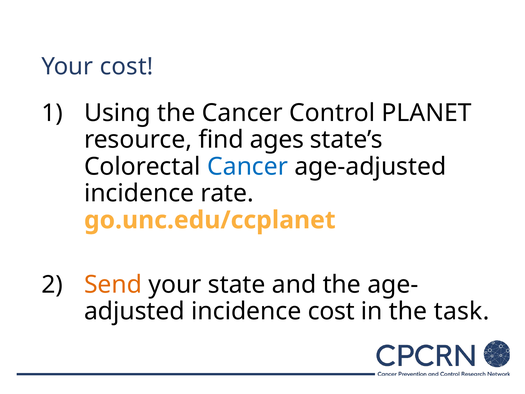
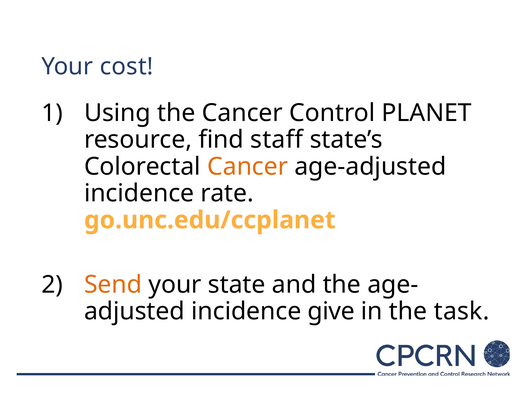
ages: ages -> staff (277, 140)
Cancer colour: blue -> orange (248, 166)
incidence cost: cost -> give (331, 311)
